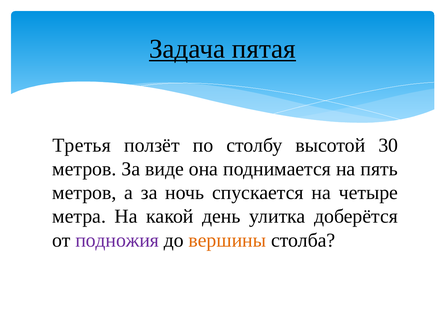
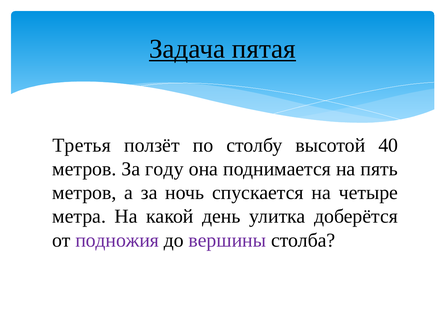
30: 30 -> 40 (388, 146)
виде: виде -> году (164, 169)
вершины colour: orange -> purple (227, 241)
